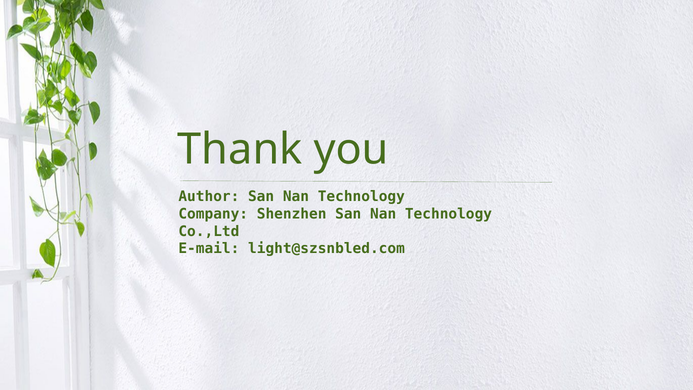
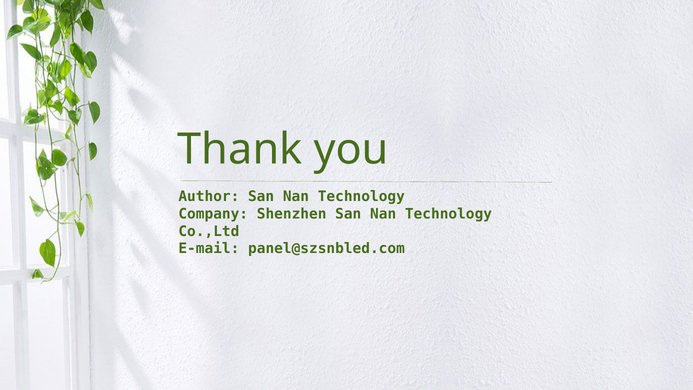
light@szsnbled.com: light@szsnbled.com -> panel@szsnbled.com (326, 249)
